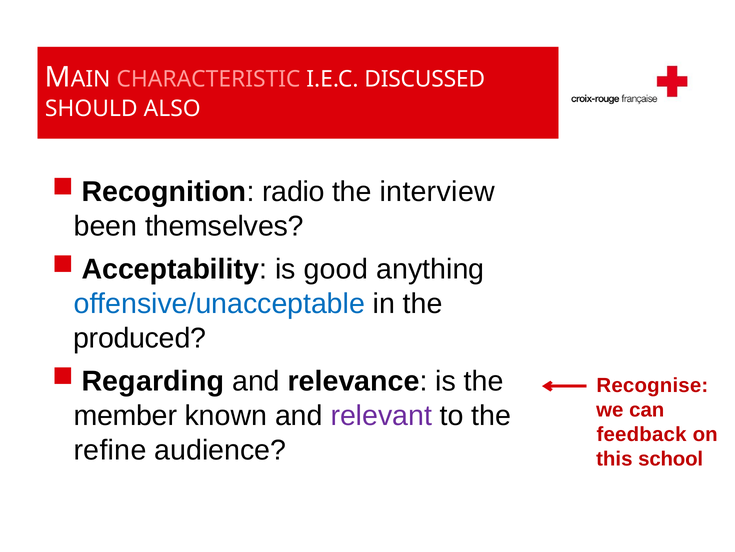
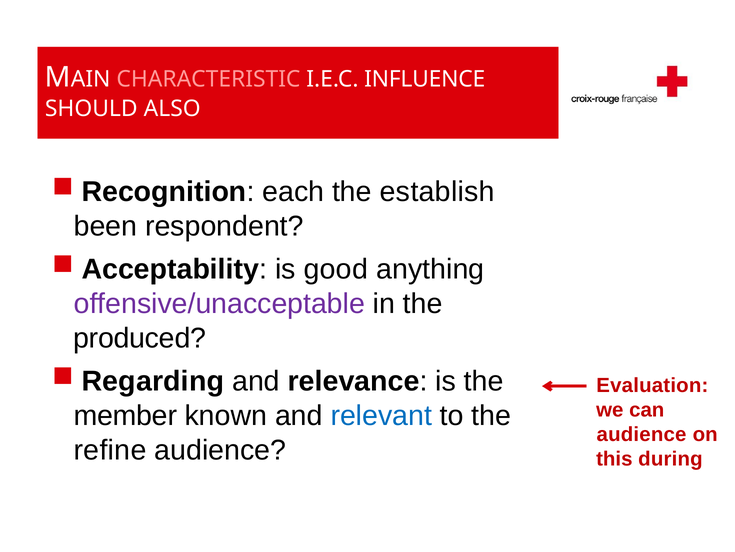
DISCUSSED: DISCUSSED -> INFLUENCE (425, 79)
radio: radio -> each (293, 192)
interview: interview -> establish (437, 192)
themselves: themselves -> respondent (224, 226)
offensive/unacceptable colour: blue -> purple (219, 303)
Recognise: Recognise -> Evaluation (652, 385)
relevant colour: purple -> blue (381, 415)
feedback: feedback -> audience (642, 434)
school: school -> during (670, 458)
